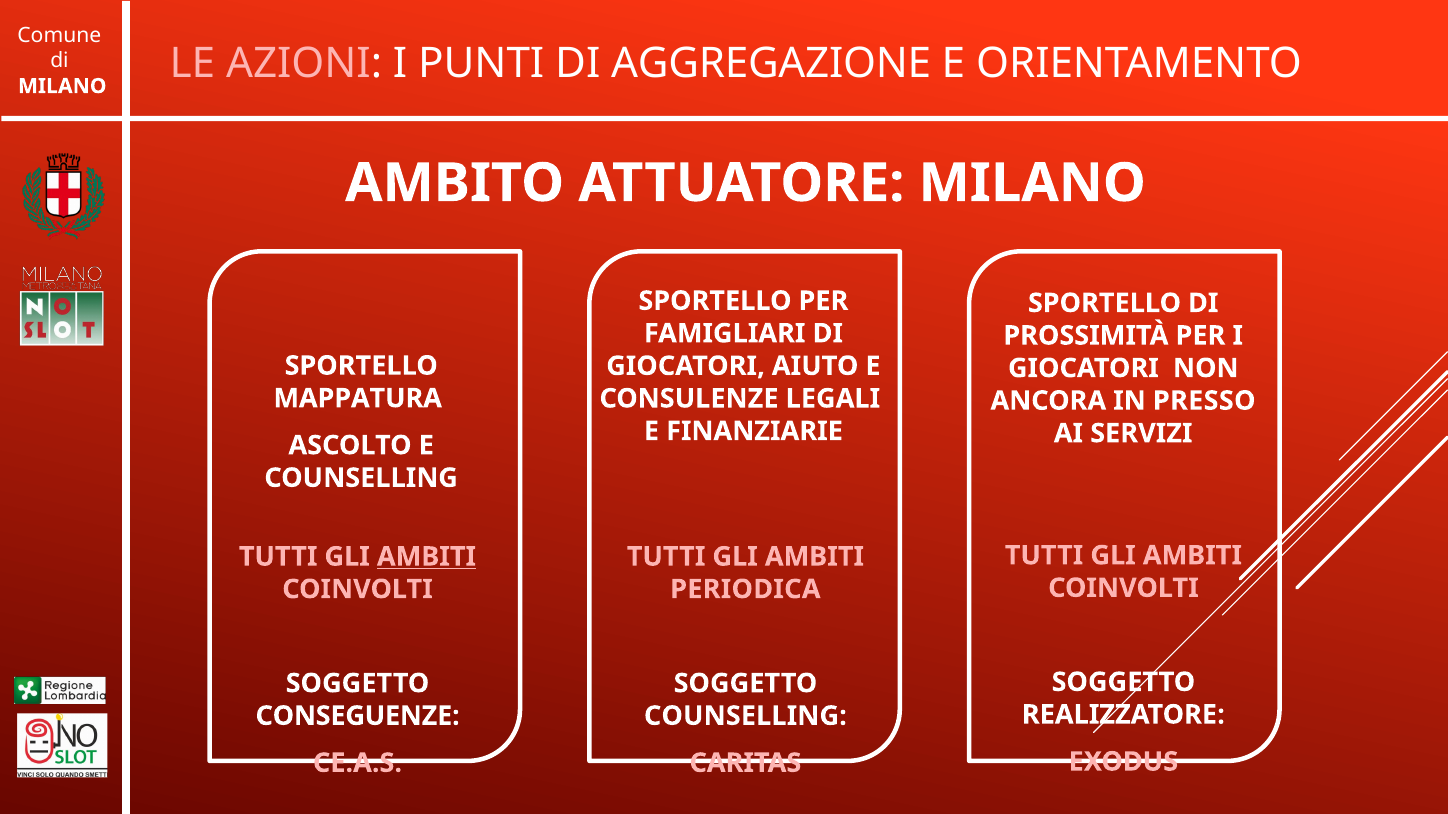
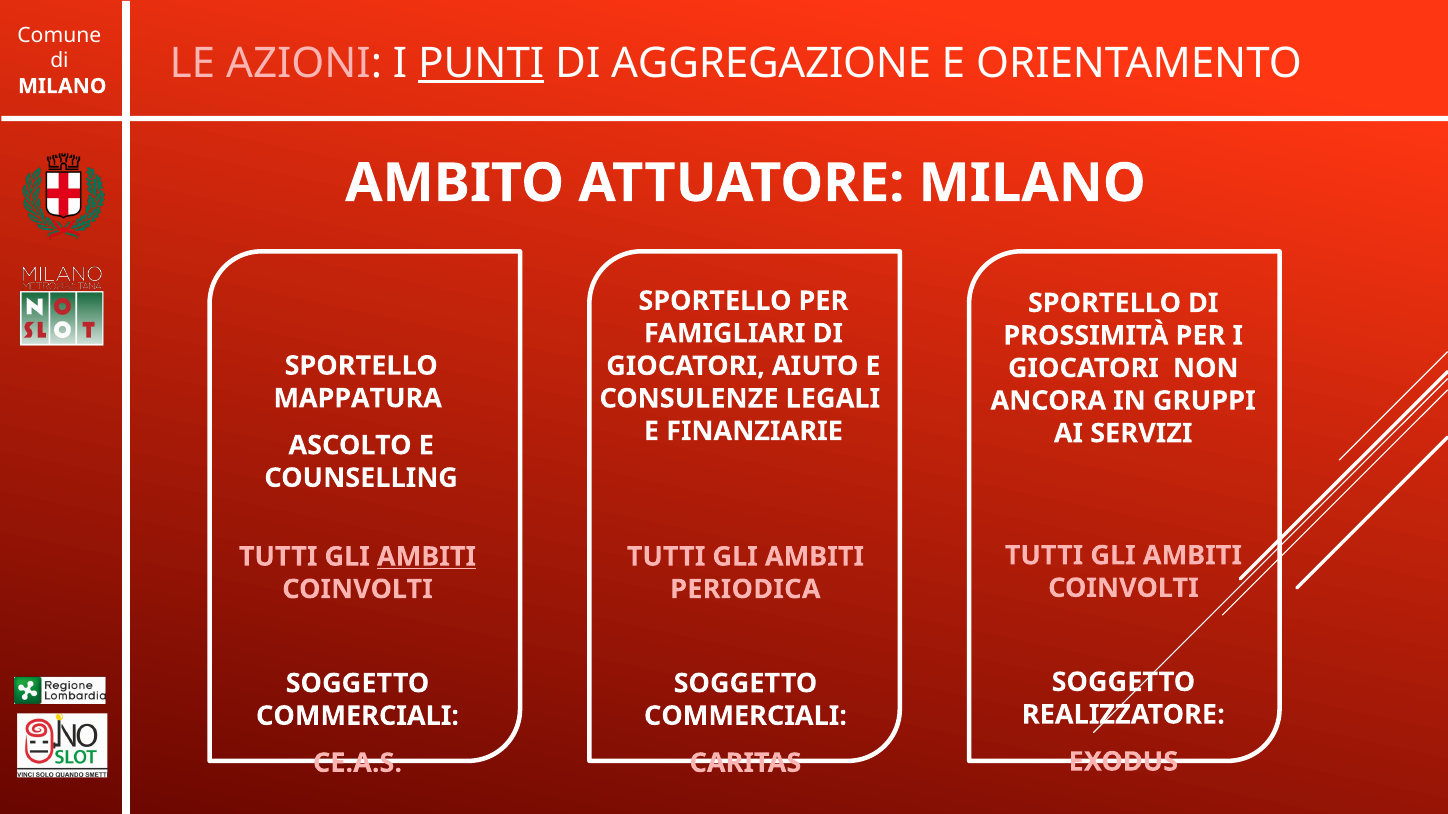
PUNTI underline: none -> present (481, 64)
PRESSO: PRESSO -> GRUPPI (1204, 401)
CONSEGUENZE: CONSEGUENZE -> COMMERCIALI (357, 716)
COUNSELLING: COUNSELLING -> COMMERCIALI (745, 716)
